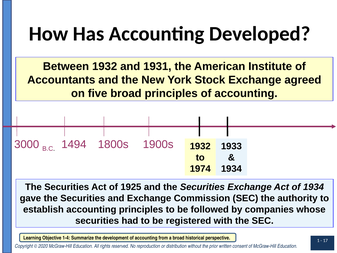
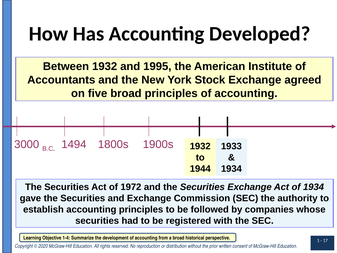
1931: 1931 -> 1995 (157, 66)
1974: 1974 -> 1944 (200, 169)
1925: 1925 -> 1972 (131, 187)
